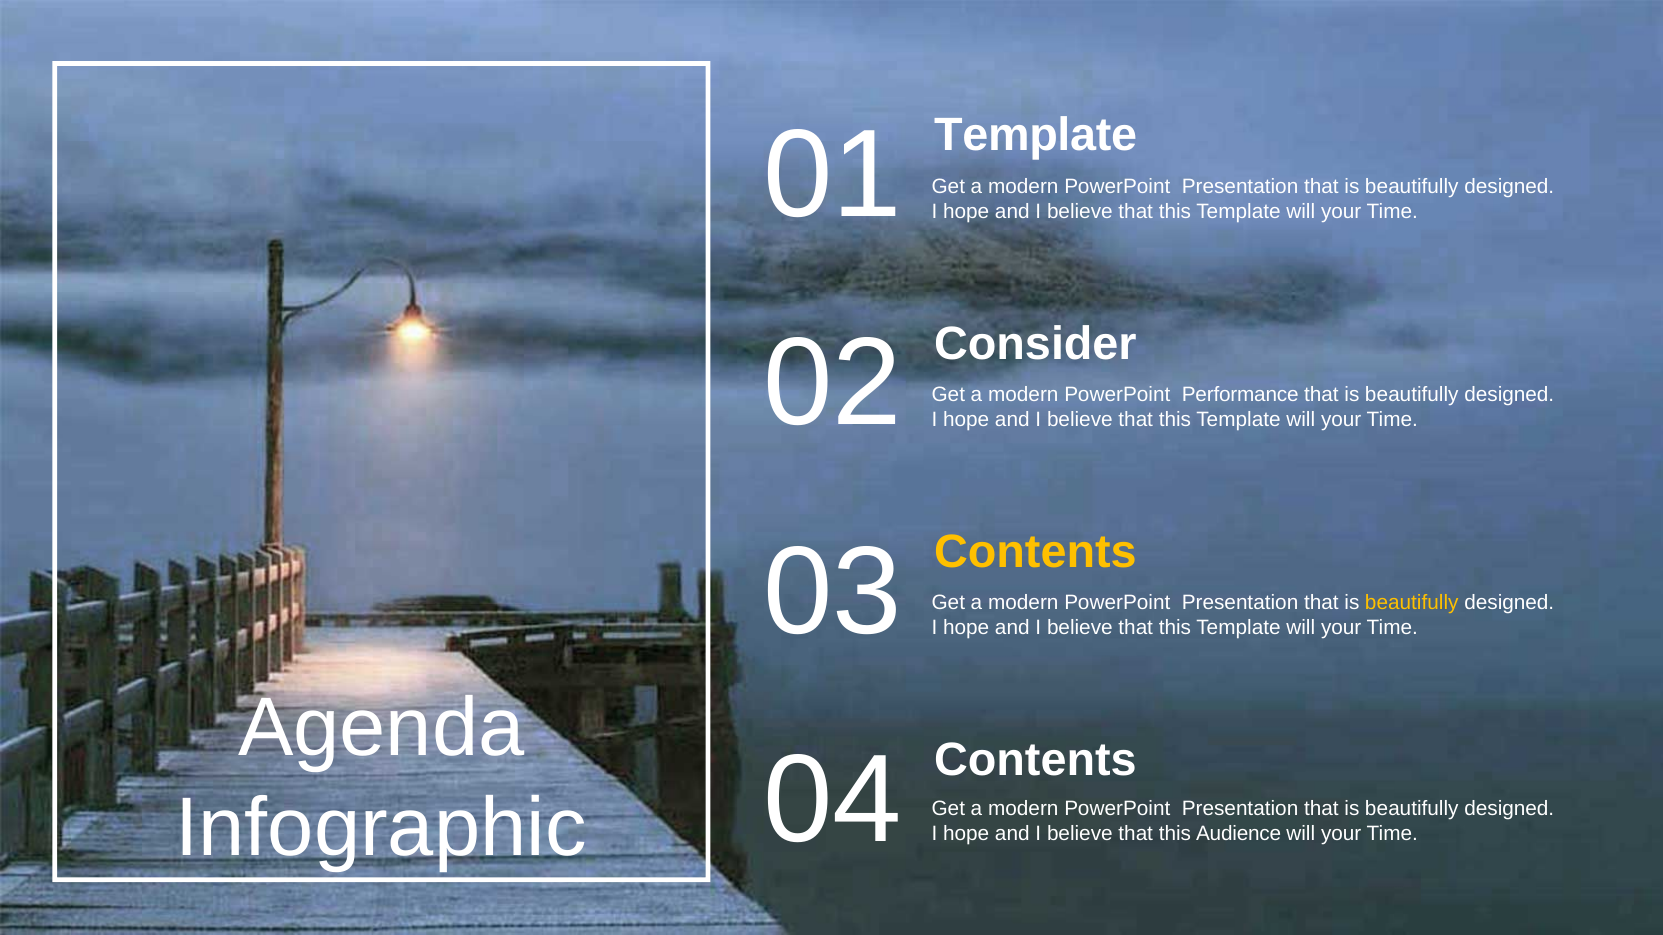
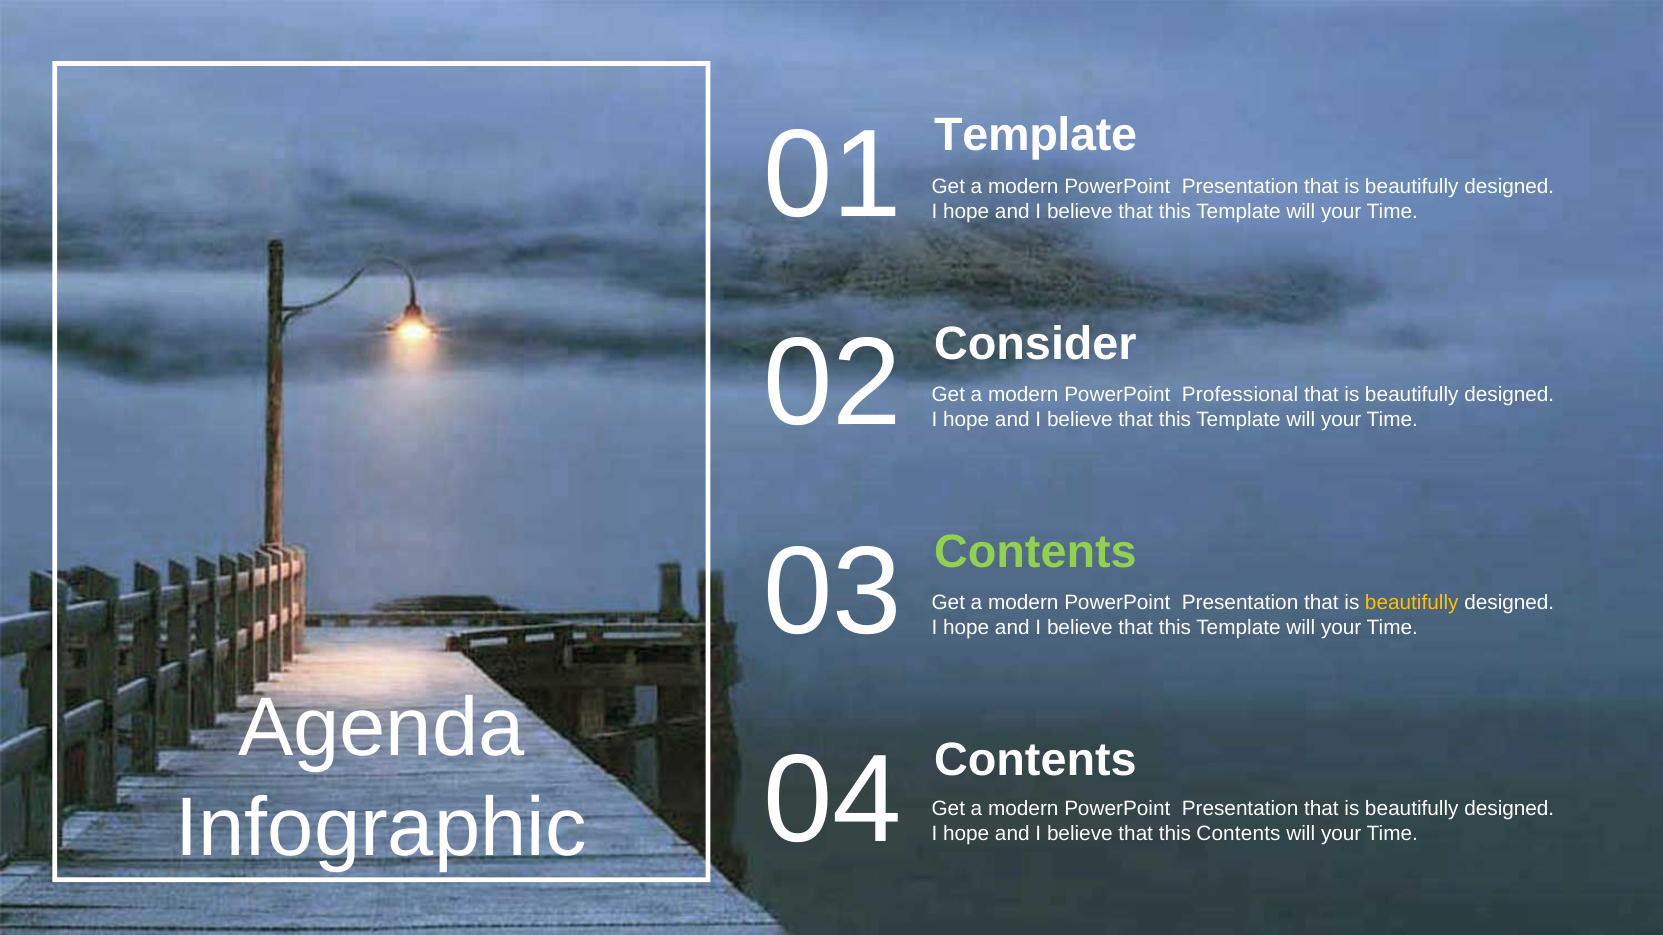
Performance: Performance -> Professional (1240, 395)
Contents colour: yellow -> light green (1035, 553)
this Audience: Audience -> Contents (1238, 834)
